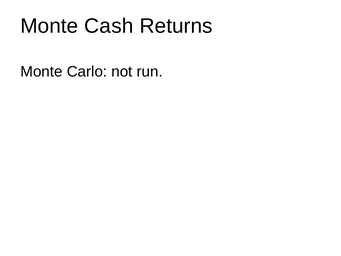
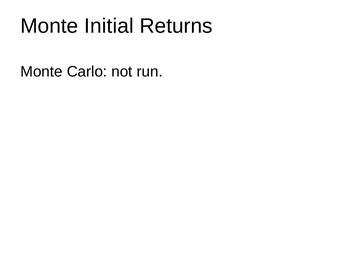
Cash: Cash -> Initial (109, 26)
